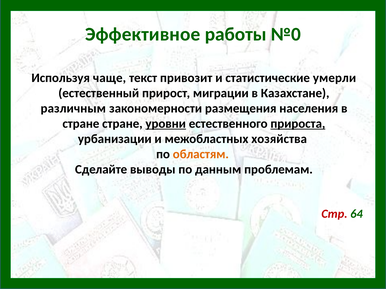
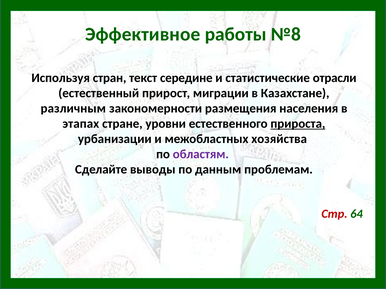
№0: №0 -> №8 (286, 34)
чаще: чаще -> стран (110, 78)
привозит: привозит -> середине (186, 78)
умерли: умерли -> отрасли (335, 78)
стране: стране -> этапах (81, 124)
уровни underline: present -> none (166, 124)
областям colour: orange -> purple (201, 154)
